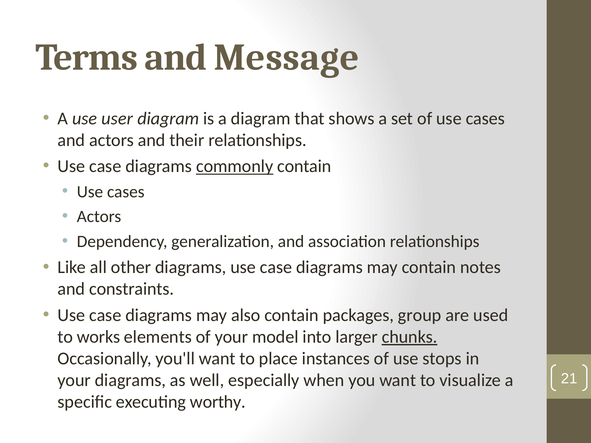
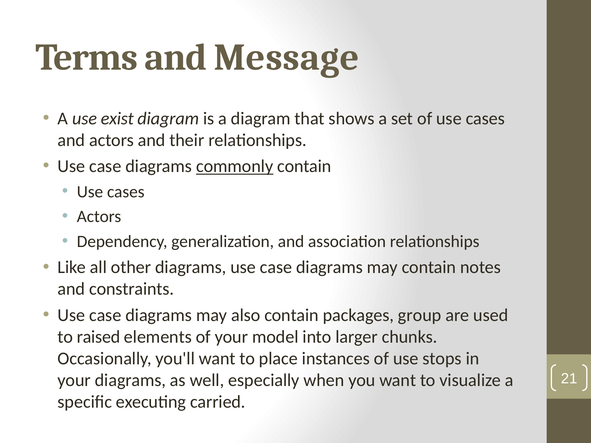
user: user -> exist (117, 118)
works: works -> raised (99, 337)
chunks underline: present -> none (410, 337)
worthy: worthy -> carried (218, 402)
